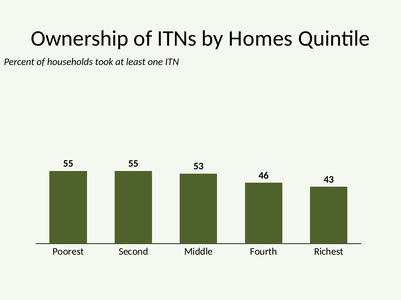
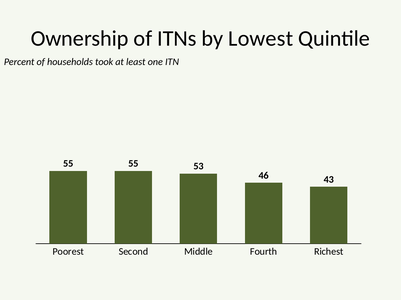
Homes: Homes -> Lowest (261, 39)
